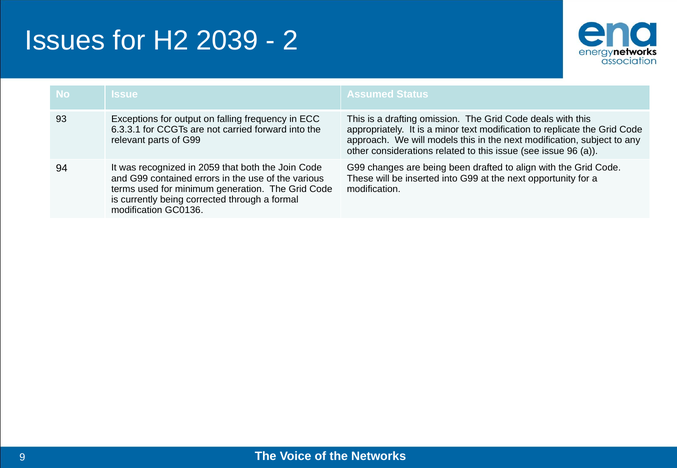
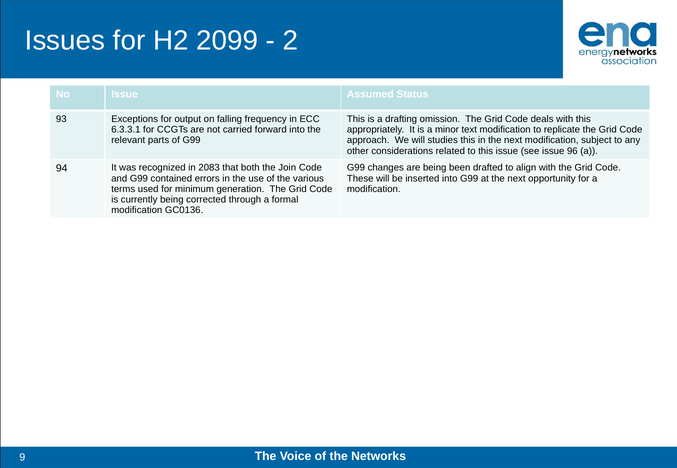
2039: 2039 -> 2099 (227, 41)
models: models -> studies (443, 141)
2059: 2059 -> 2083 (209, 168)
